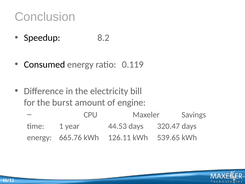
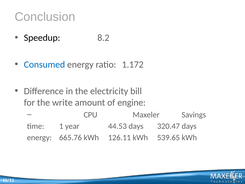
Consumed colour: black -> blue (44, 64)
0.119: 0.119 -> 1.172 (133, 64)
burst: burst -> write (62, 102)
